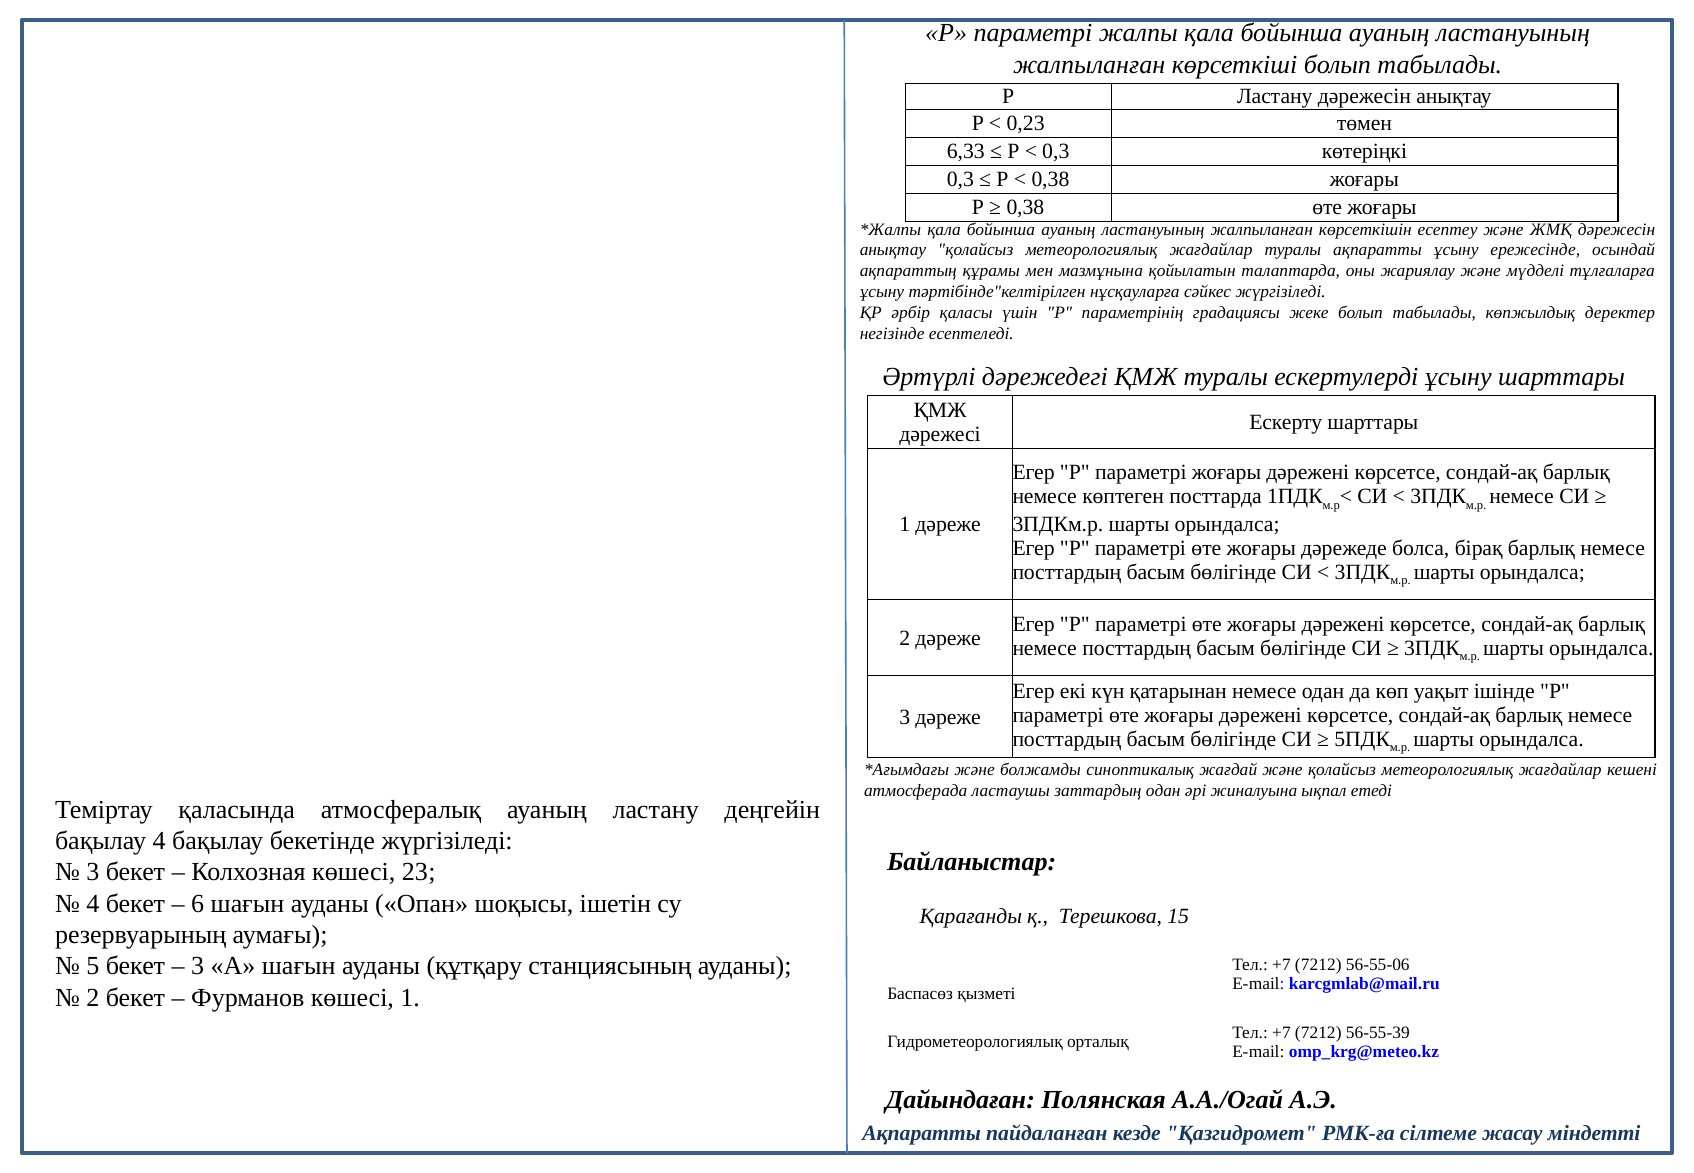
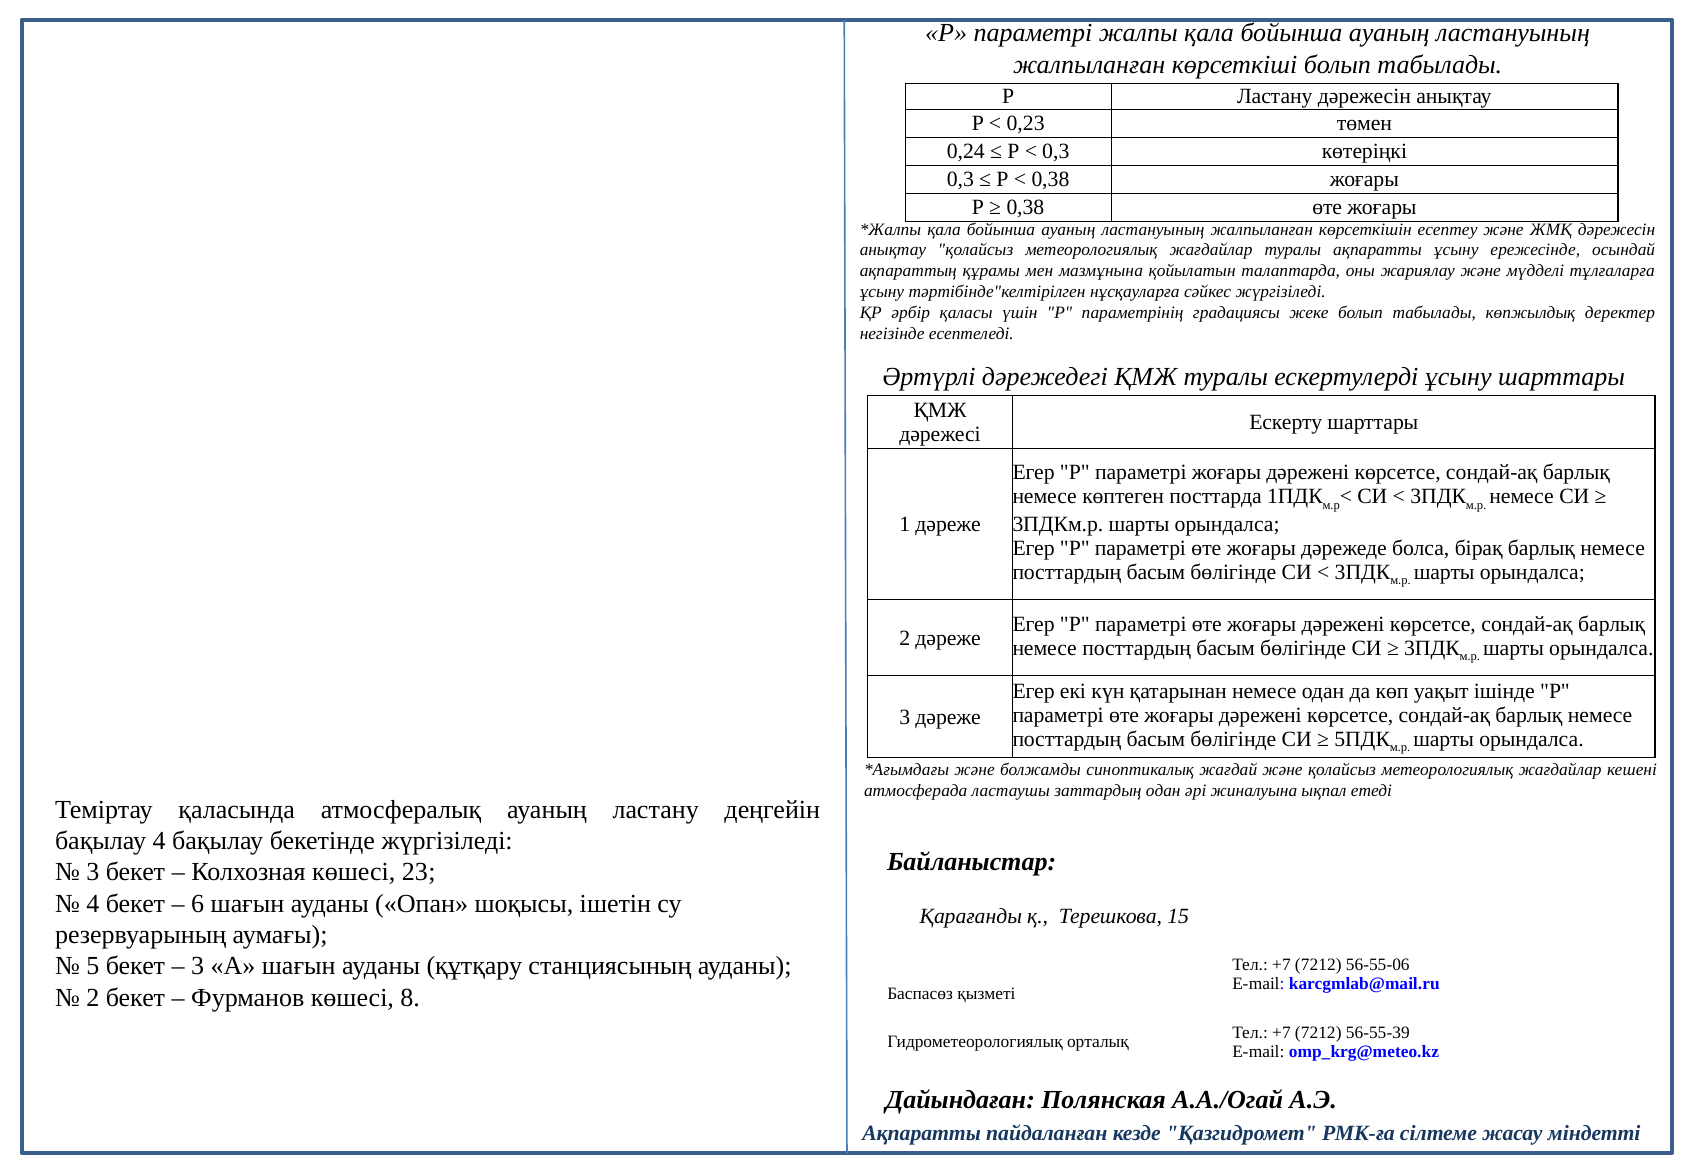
6,33: 6,33 -> 0,24 (966, 151)
көшесі 1: 1 -> 8 (410, 997)
